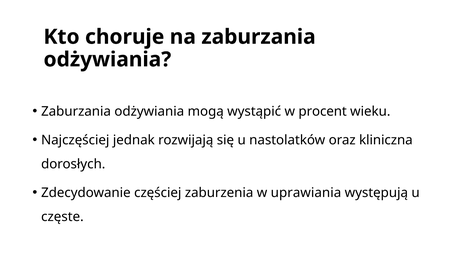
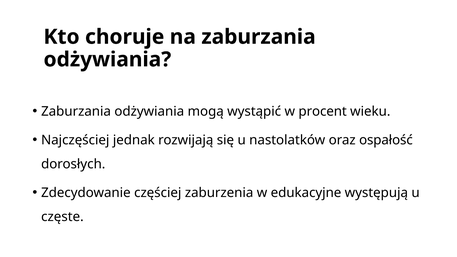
kliniczna: kliniczna -> ospałość (386, 140)
uprawiania: uprawiania -> edukacyjne (306, 193)
